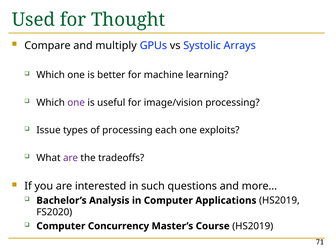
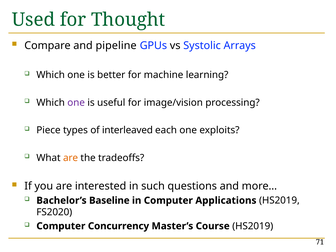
multiply: multiply -> pipeline (116, 45)
Issue: Issue -> Piece (48, 130)
of processing: processing -> interleaved (127, 130)
are colour: purple -> orange (71, 158)
Analysis: Analysis -> Baseline (109, 200)
